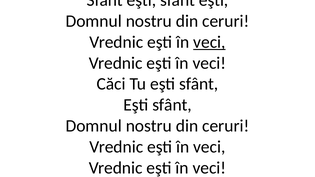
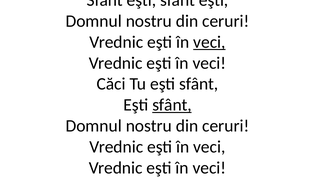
sfânt underline: none -> present (172, 105)
